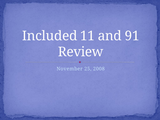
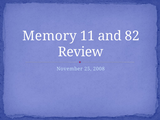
Included: Included -> Memory (50, 36)
91: 91 -> 82 (132, 36)
